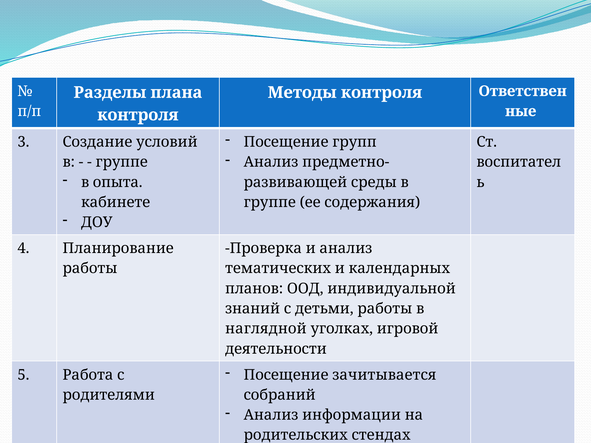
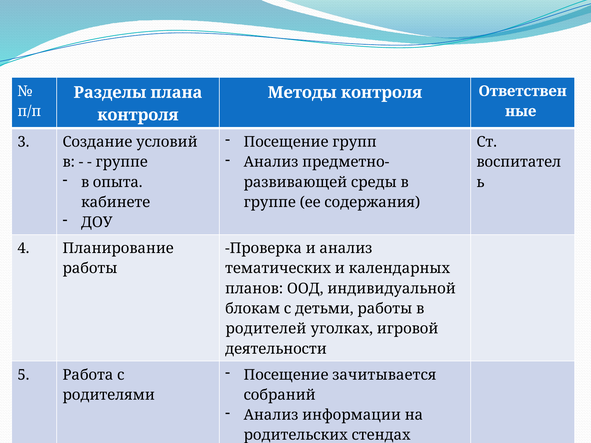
знаний: знаний -> блокам (253, 309)
наглядной: наглядной -> родителей (266, 329)
